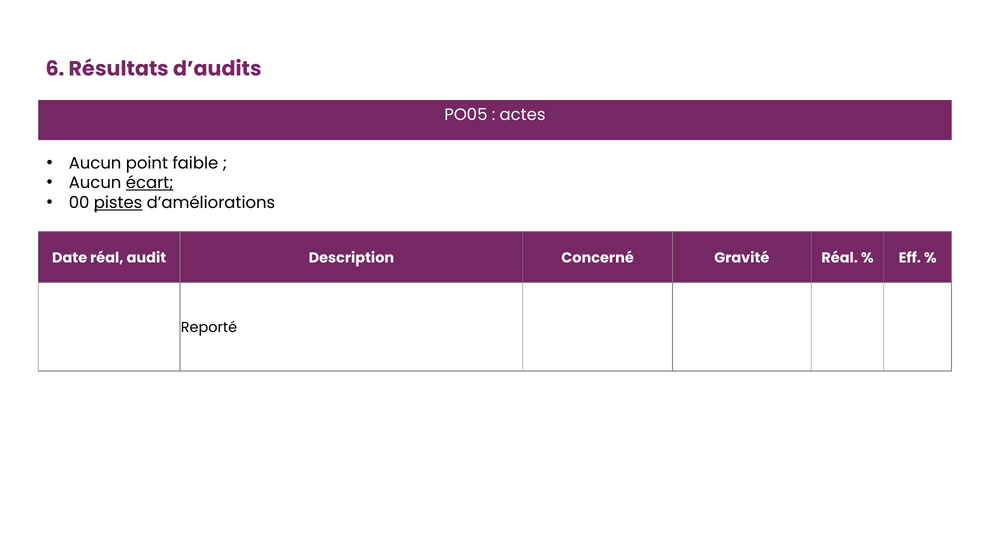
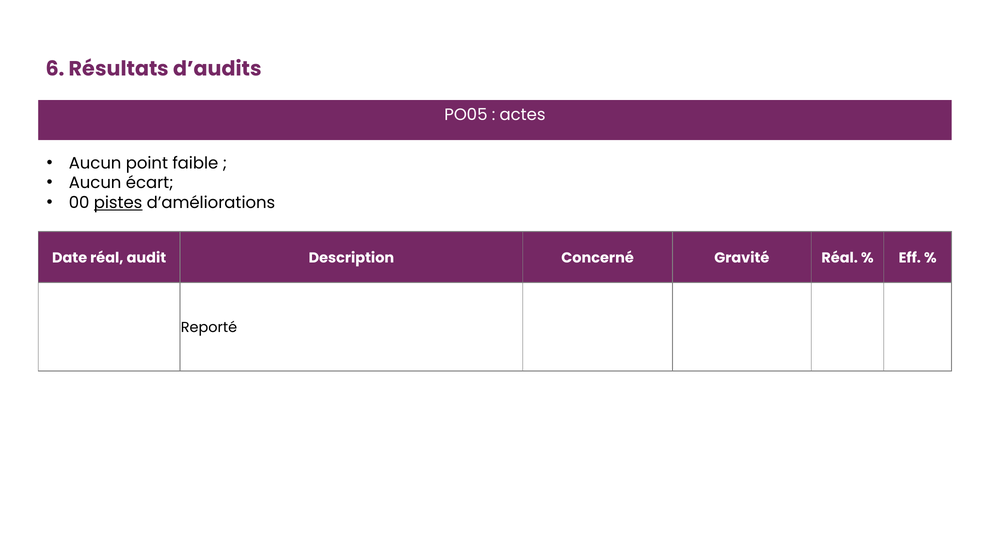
écart underline: present -> none (150, 183)
